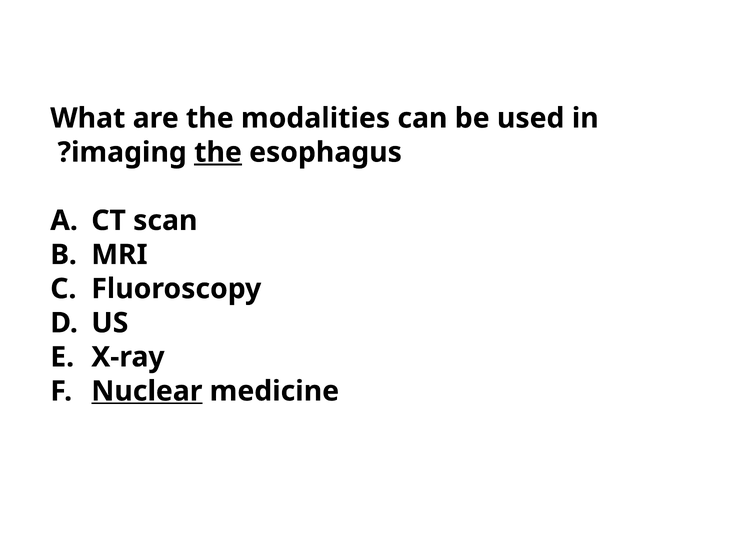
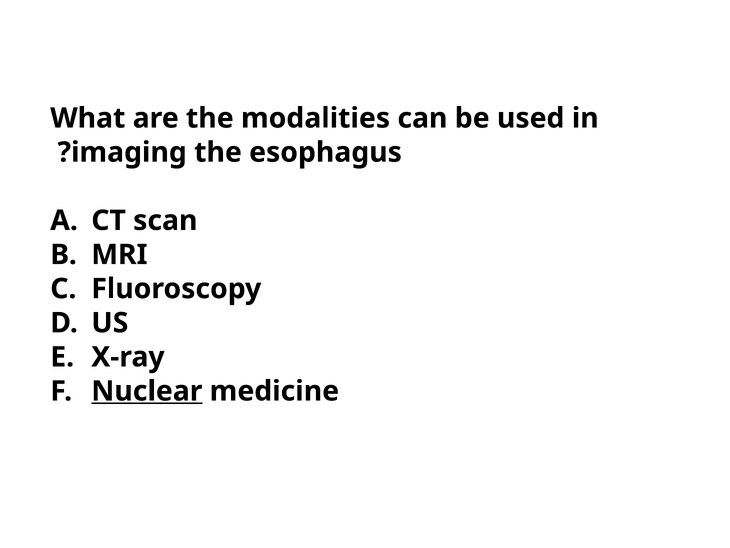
the underline: present -> none (218, 152)
